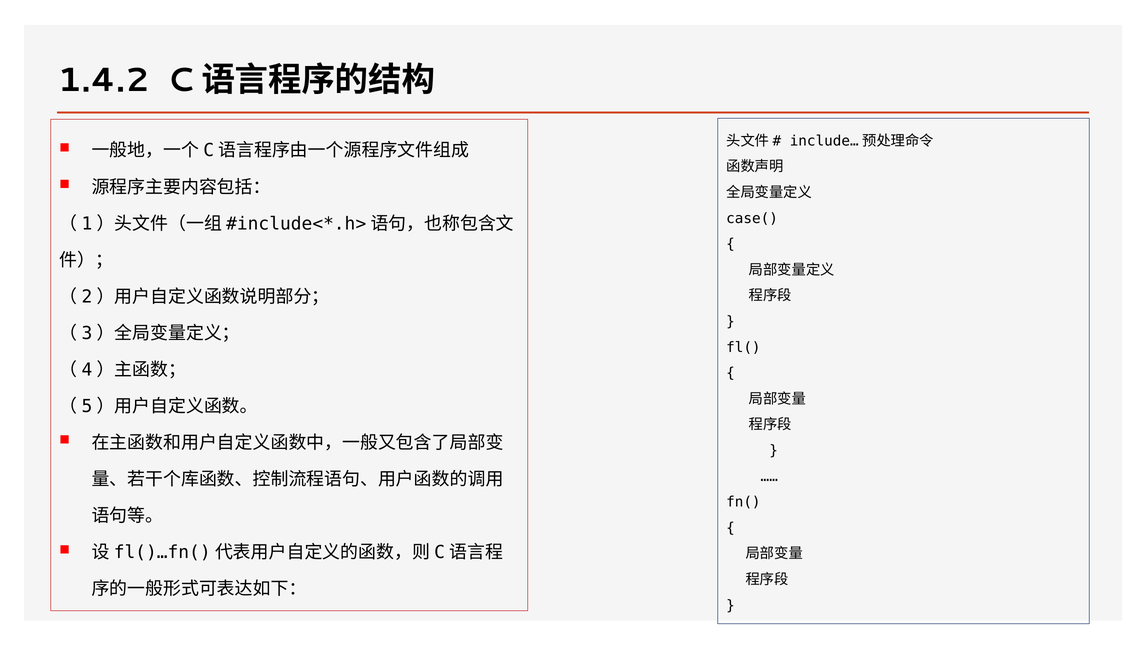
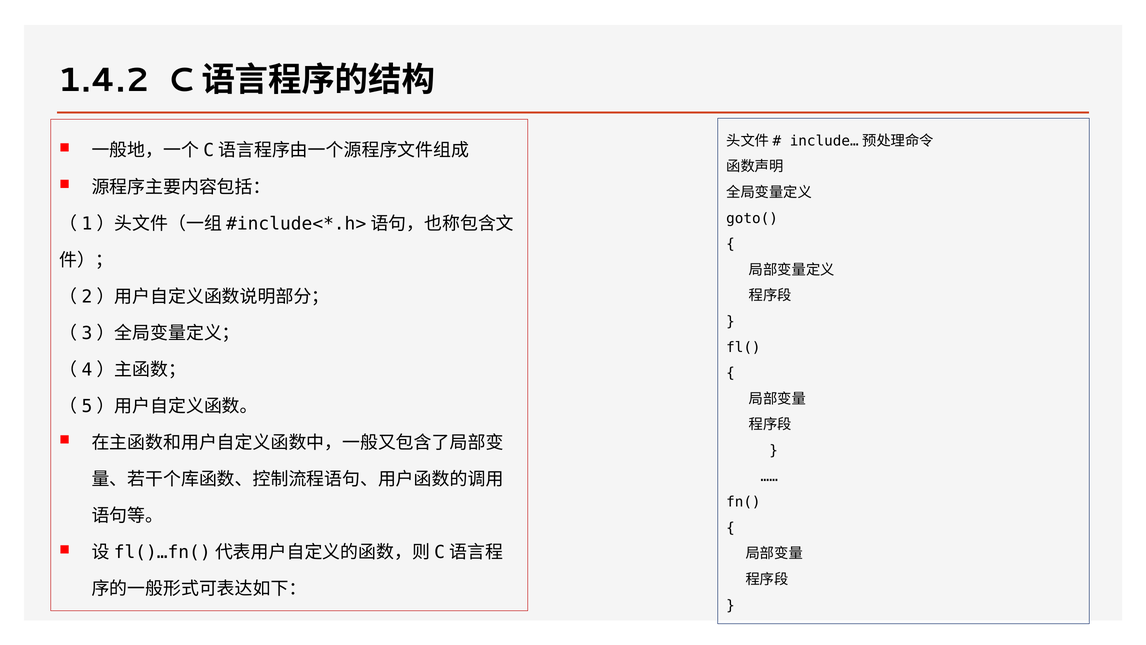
case(: case( -> goto( (752, 218)
